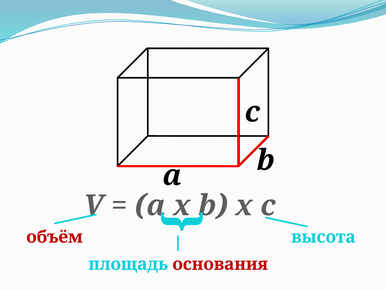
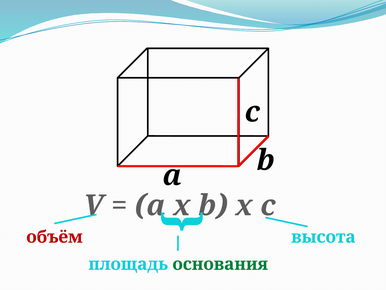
основания colour: red -> green (220, 264)
